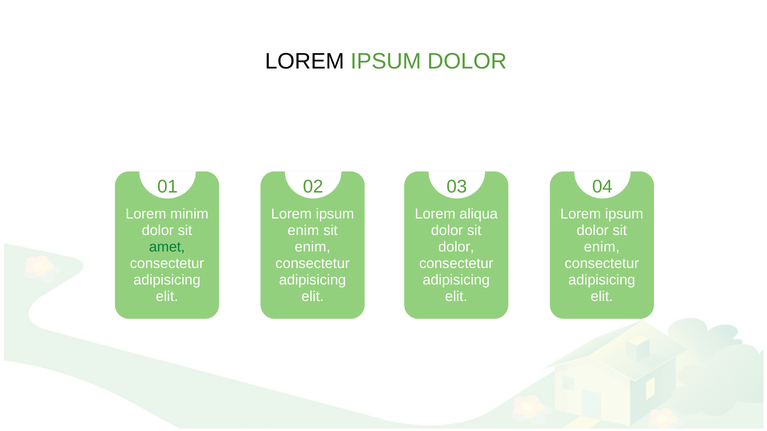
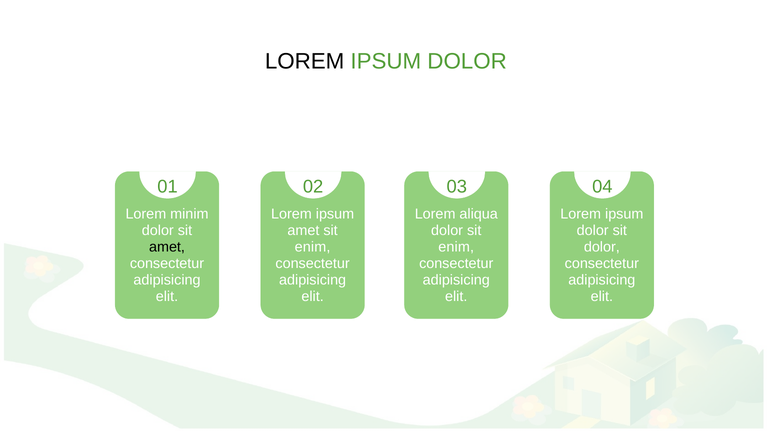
enim: enim -> amet (303, 231)
amet colour: green -> black (167, 247)
dolor: dolor -> enim (456, 247)
enim: enim -> dolor (602, 247)
